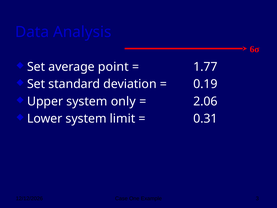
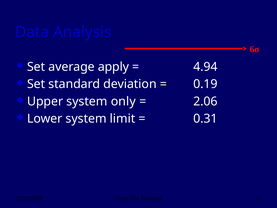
point: point -> apply (113, 67)
1.77: 1.77 -> 4.94 (205, 67)
